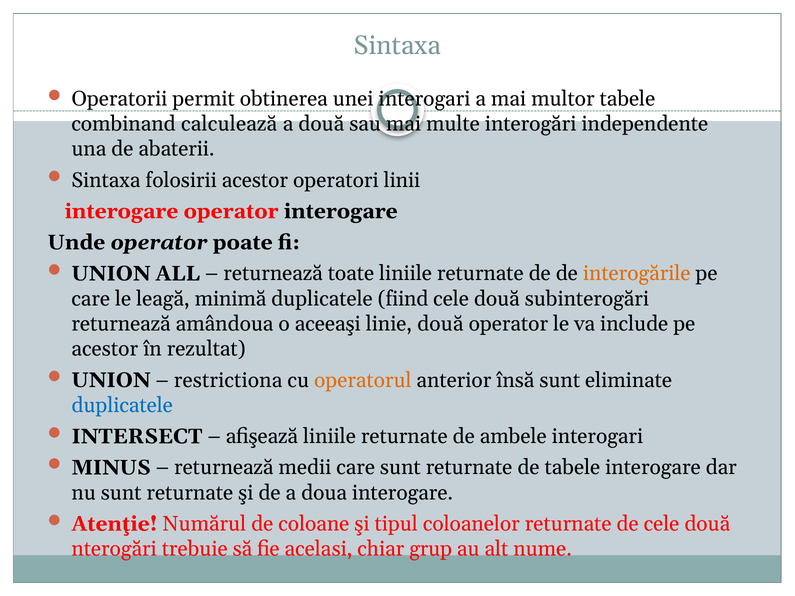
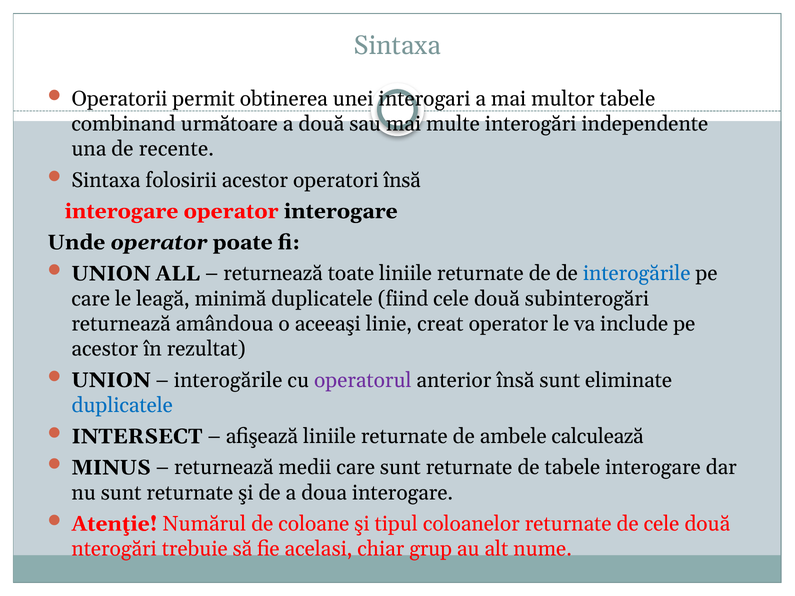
calculează: calculează -> următoare (229, 124)
abaterii: abaterii -> recente (176, 149)
operatori linii: linii -> însă (402, 180)
interogările colour: orange -> blue (637, 274)
linie două: două -> creat (440, 324)
restrictiona: restrictiona -> interogările (228, 380)
operatorul colour: orange -> purple (363, 380)
ambele interogari: interogari -> calculează (598, 437)
